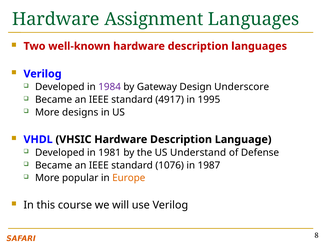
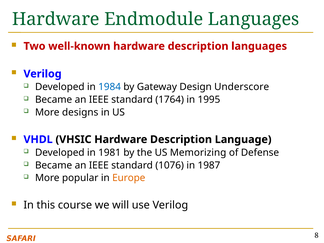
Assignment: Assignment -> Endmodule (154, 19)
1984 colour: purple -> blue (110, 87)
4917: 4917 -> 1764 (170, 100)
Understand: Understand -> Memorizing (198, 153)
